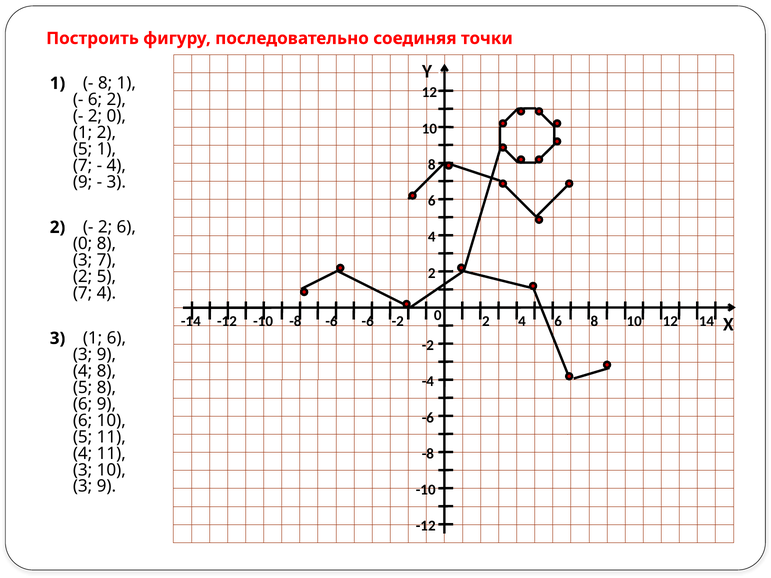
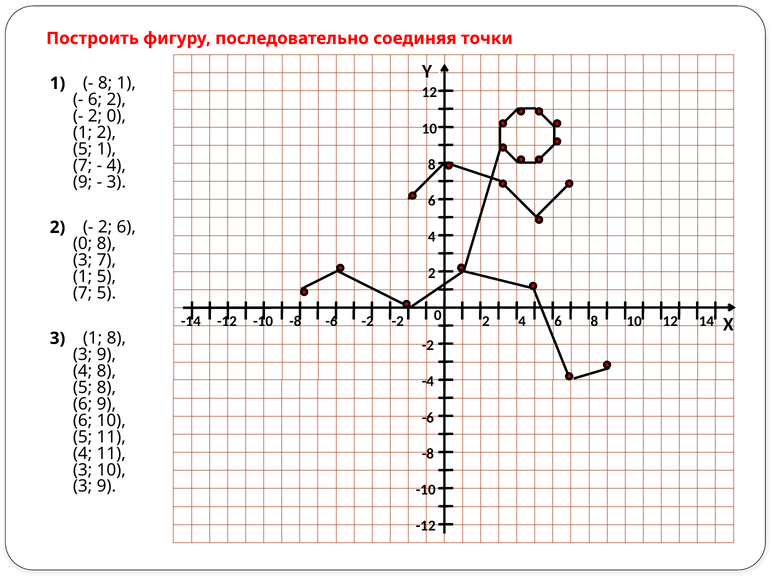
2: 2 -> 1 (83, 277)
7 4: 4 -> 5 (106, 293)
-6: -6 -> -2 (368, 321)
1 6: 6 -> 8 (116, 338)
